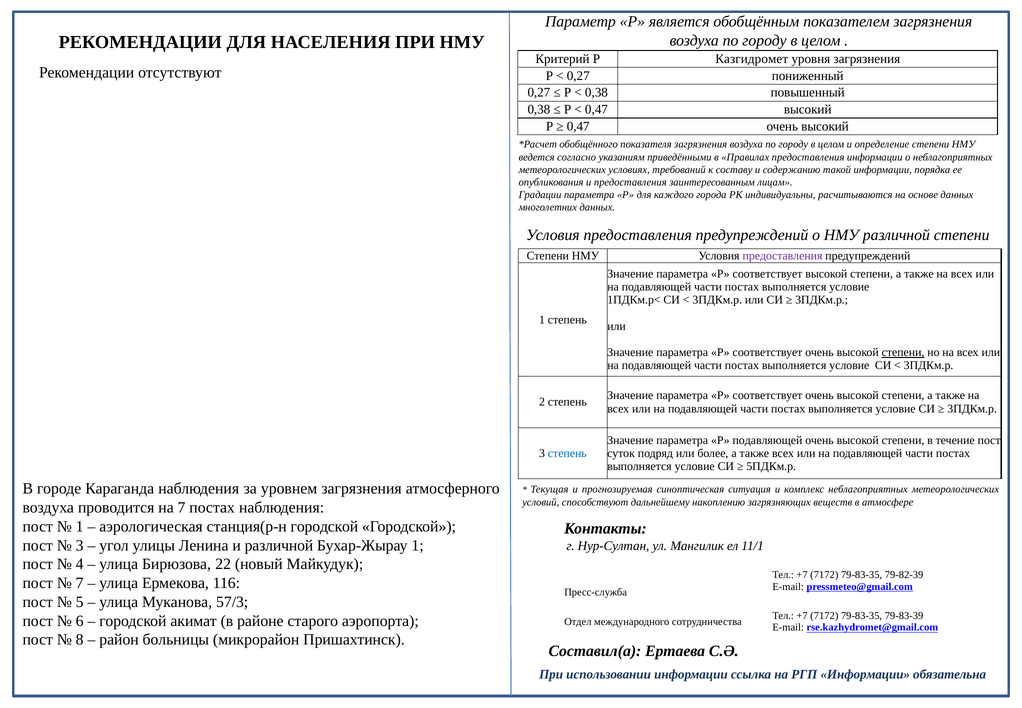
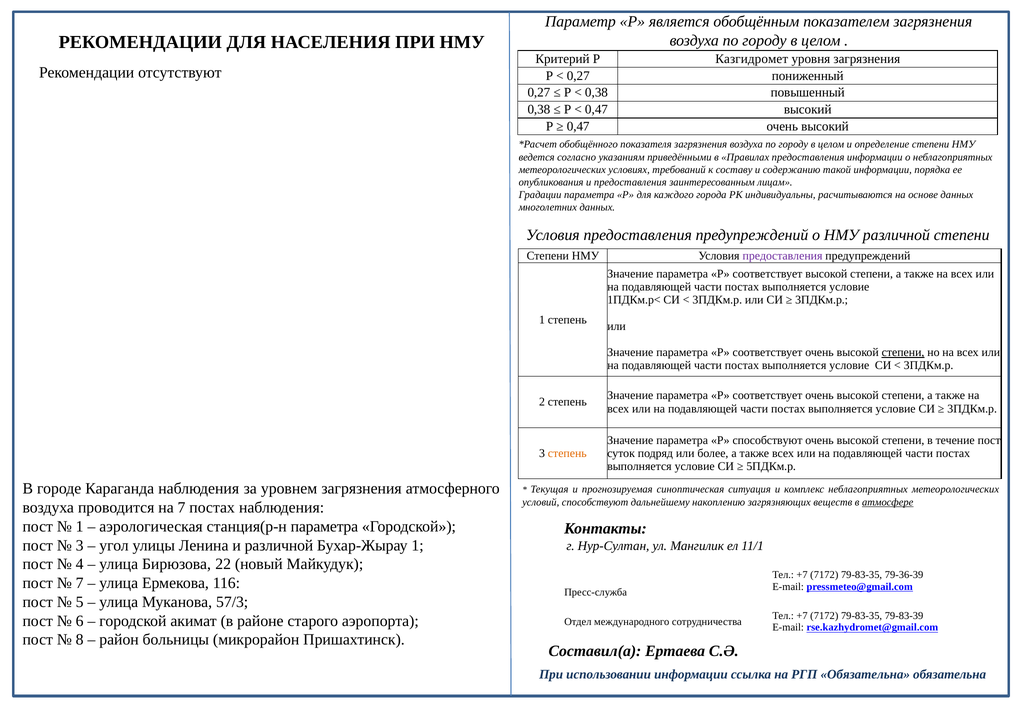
Р подавляющей: подавляющей -> способствуют (767, 440)
степень colour: blue -> orange (567, 453)
атмосфере underline: none -> present (888, 502)
станция(р-н городской: городской -> параметра (324, 526)
79-82-39: 79-82-39 -> 79-36-39 (904, 575)
РГП Информации: Информации -> Обязательна (865, 674)
